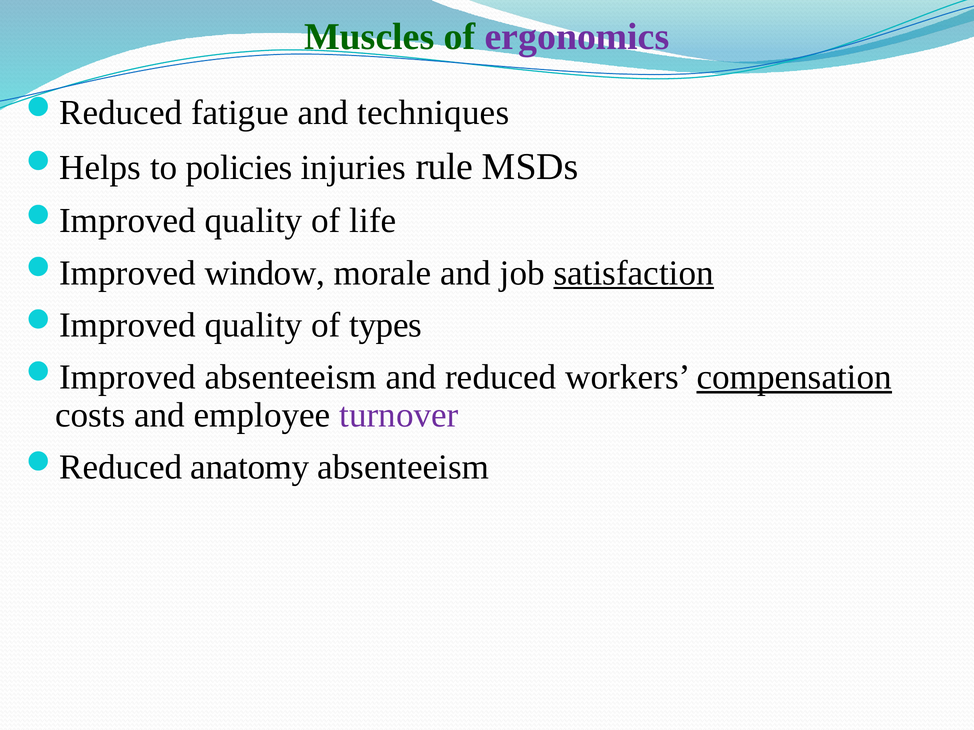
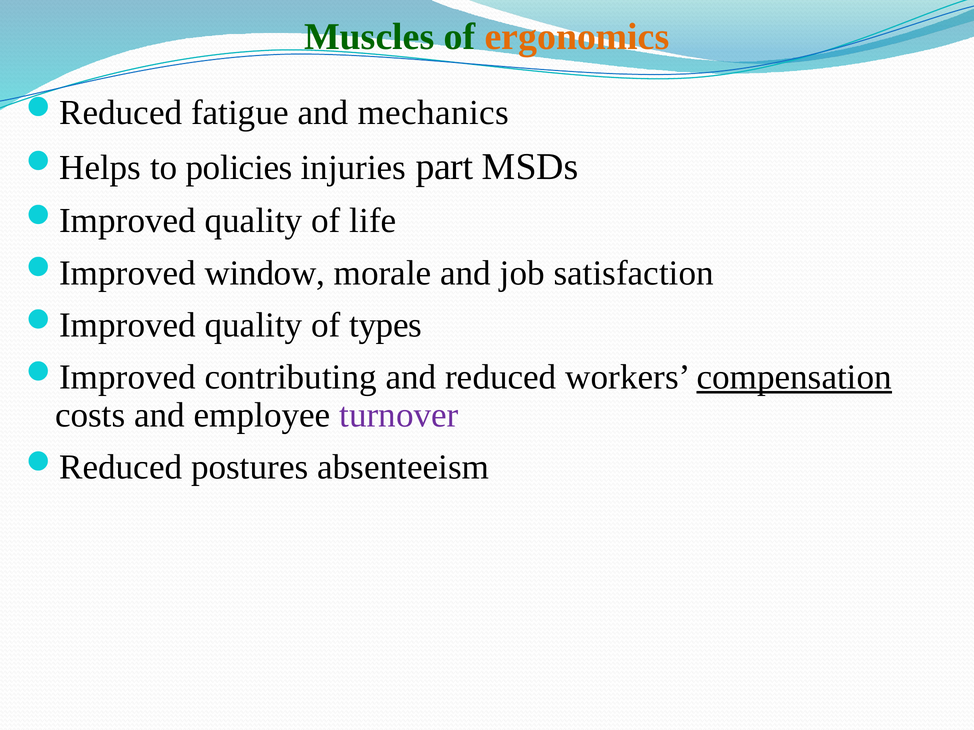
ergonomics colour: purple -> orange (577, 37)
techniques: techniques -> mechanics (433, 113)
rule: rule -> part (444, 167)
satisfaction underline: present -> none (634, 273)
absenteeism: absenteeism -> contributing (291, 377)
anatomy: anatomy -> postures (250, 468)
